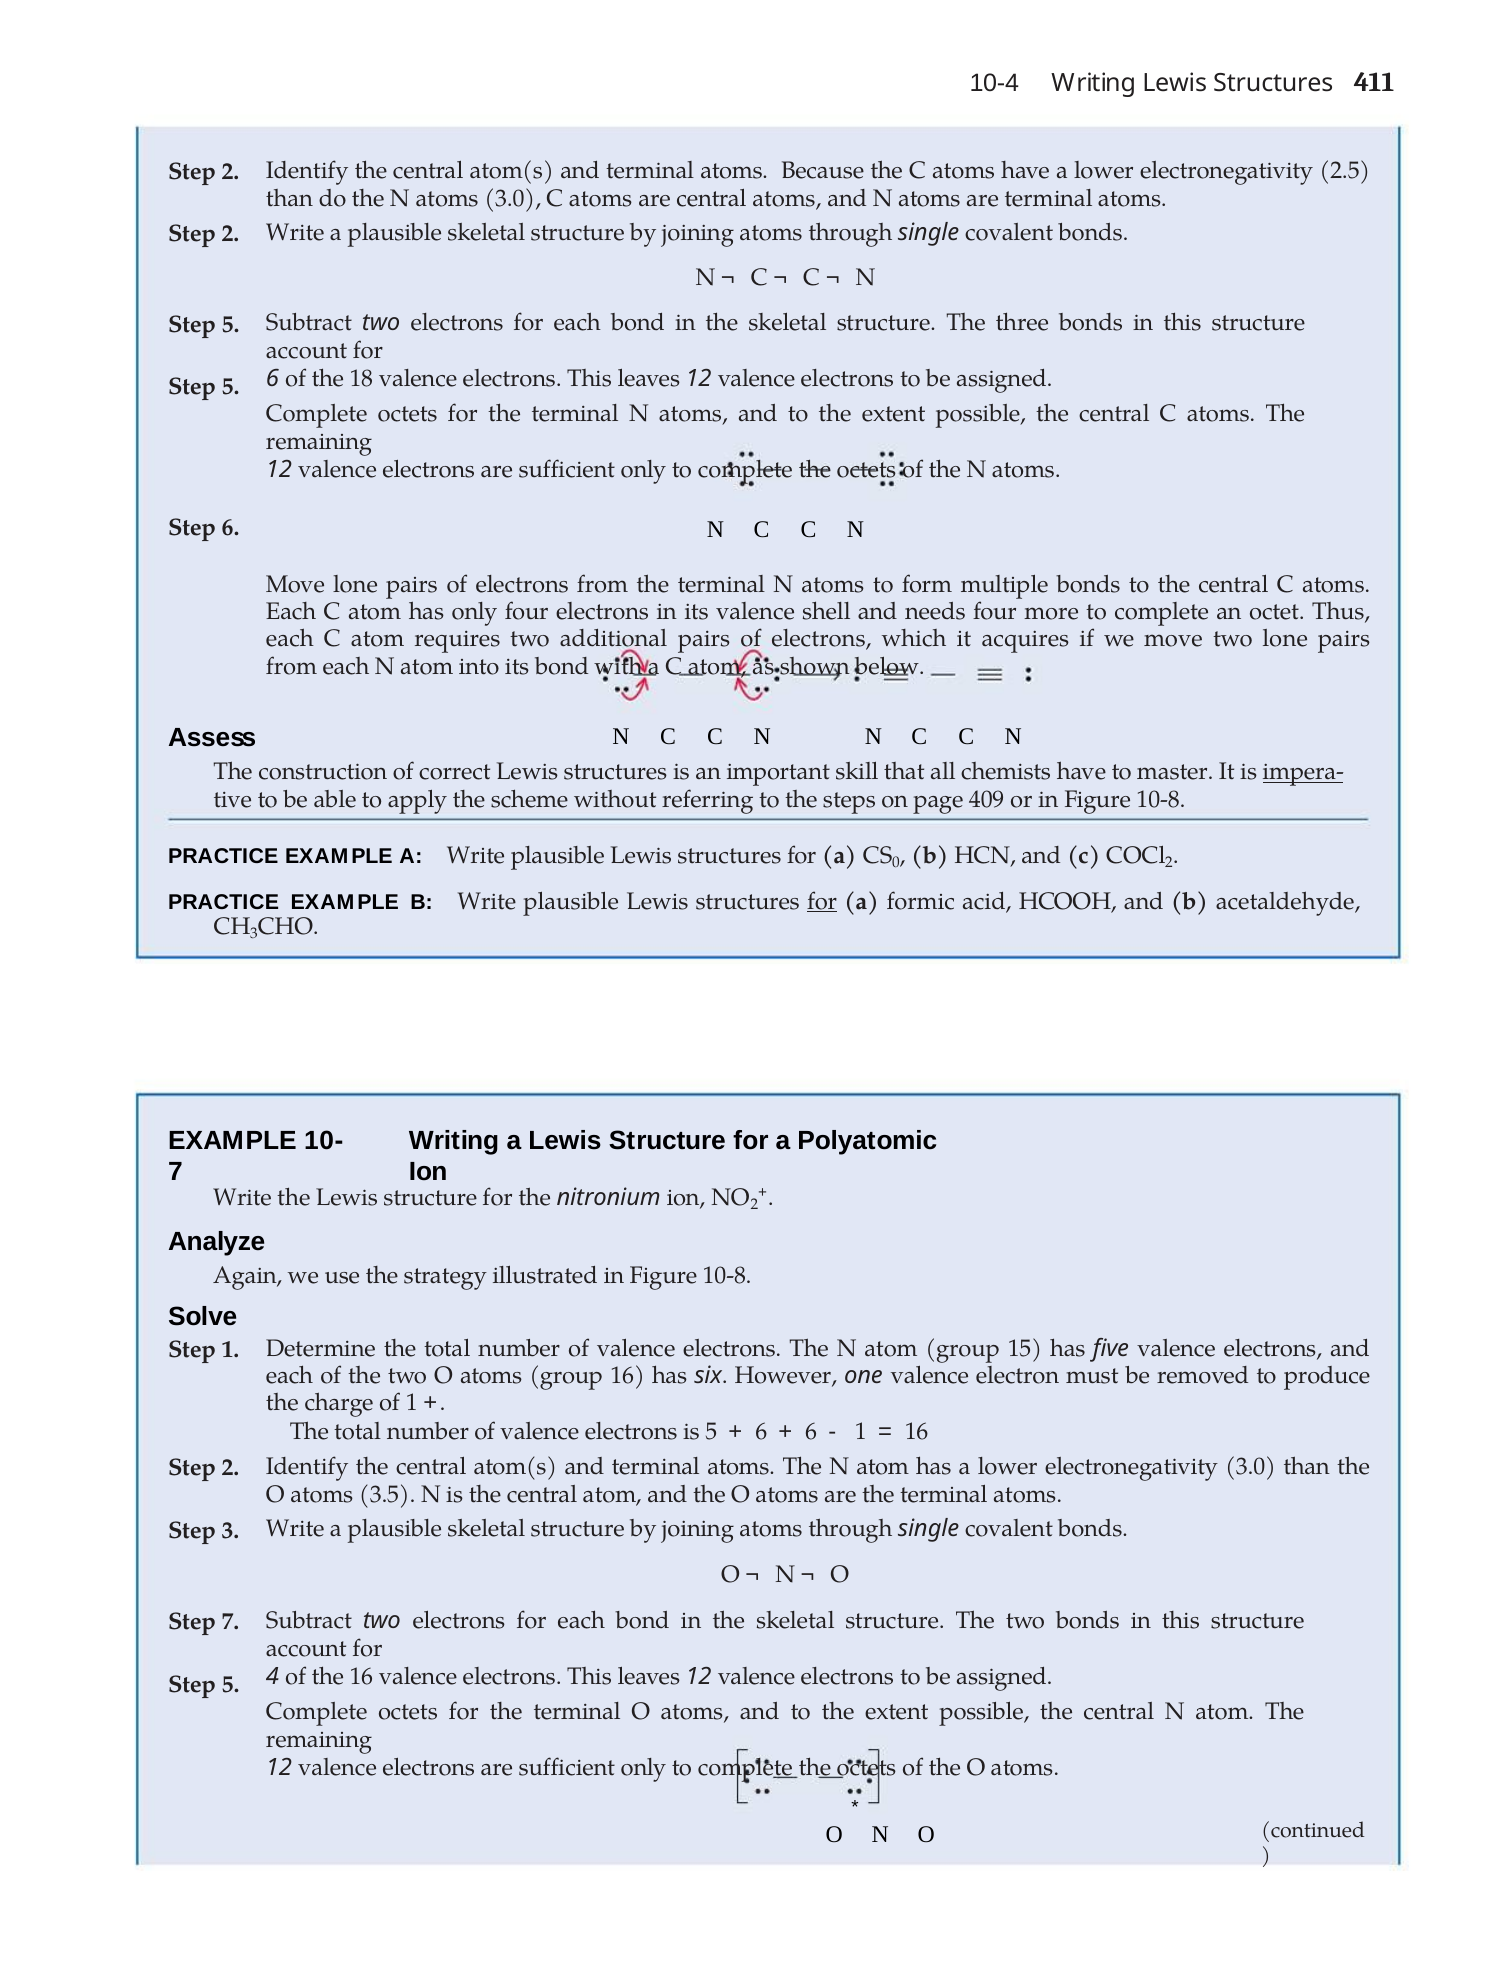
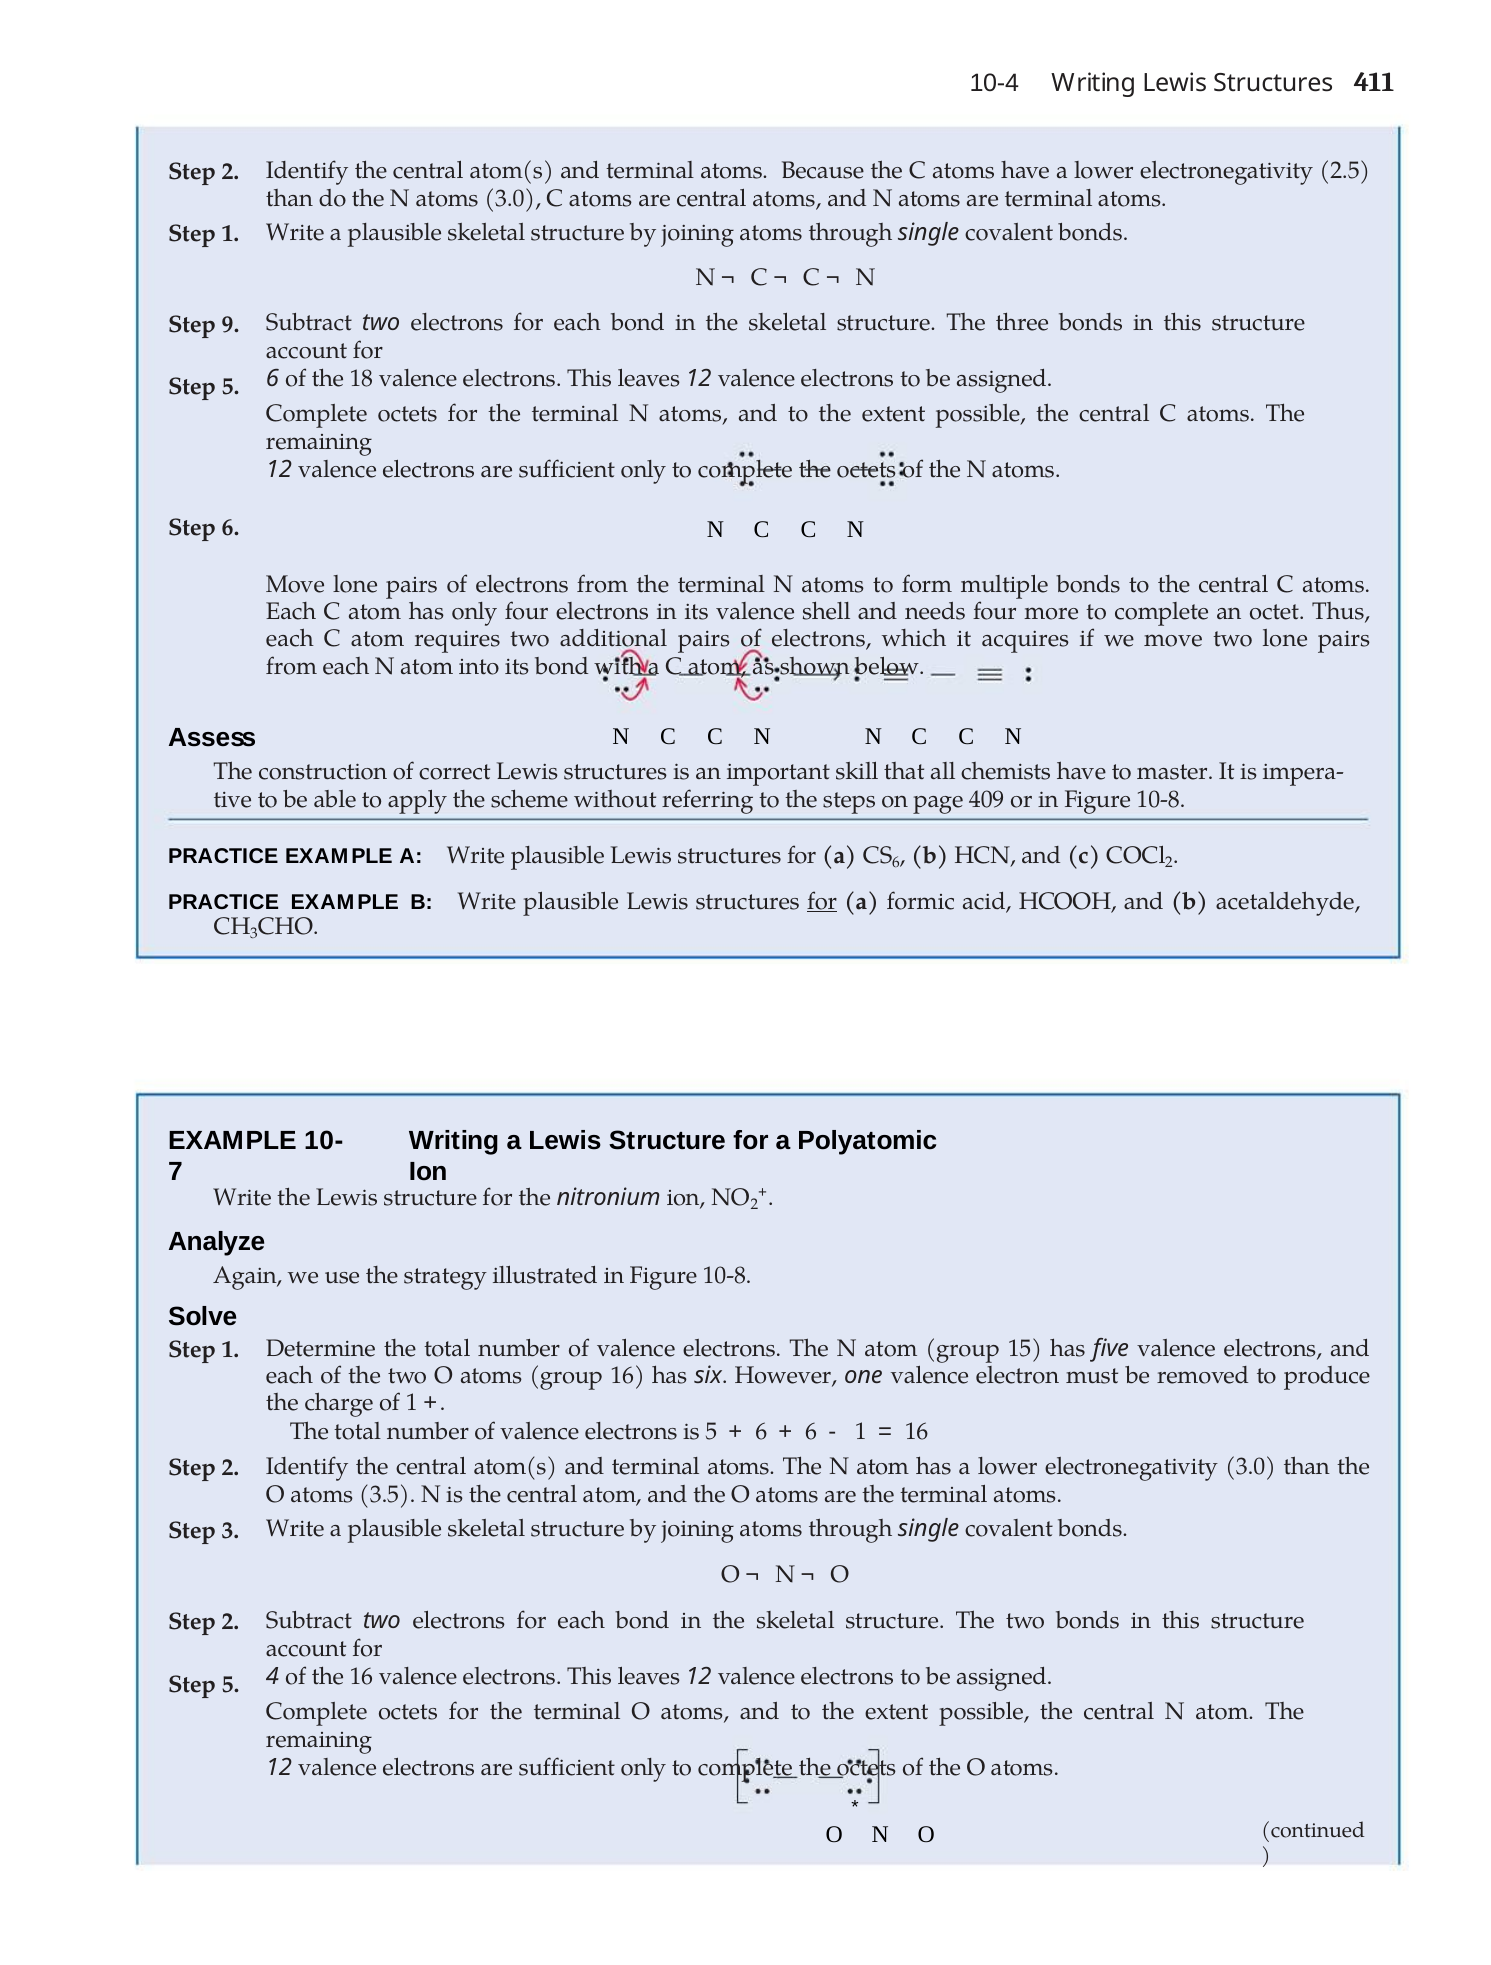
2: 2 -> 1 (230, 234)
5: 5 -> 9 (231, 324)
impera- underline: present -> none (1303, 772)
0: 0 -> 6 (896, 862)
7: 7 -> 2 (230, 1622)
